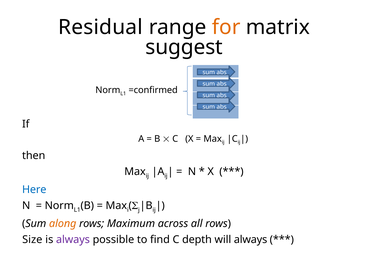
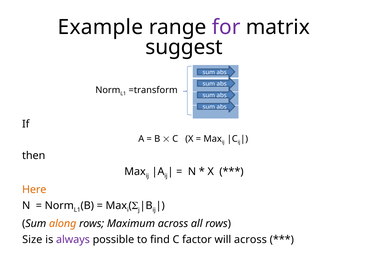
Residual: Residual -> Example (100, 27)
for colour: orange -> purple (226, 27)
=confirmed: =confirmed -> =transform (153, 90)
Here colour: blue -> orange (34, 189)
depth: depth -> factor (197, 240)
will always: always -> across (250, 240)
